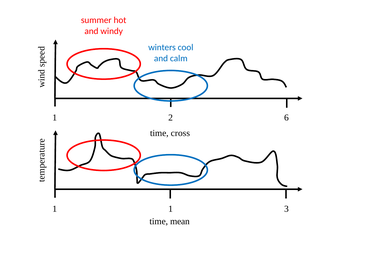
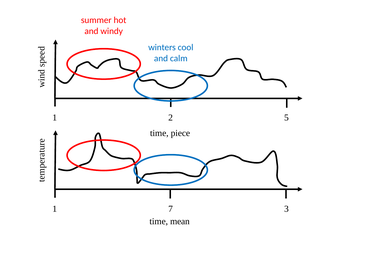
6: 6 -> 5 (286, 118)
cross: cross -> piece (180, 133)
1 1: 1 -> 7 (171, 209)
